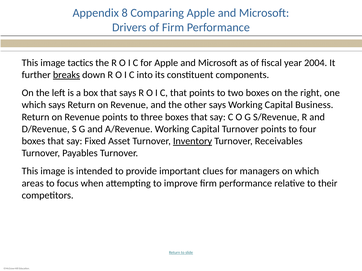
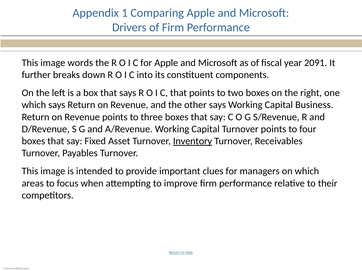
8: 8 -> 1 (125, 13)
tactics: tactics -> words (80, 63)
2004: 2004 -> 2091 (316, 63)
breaks underline: present -> none (66, 75)
